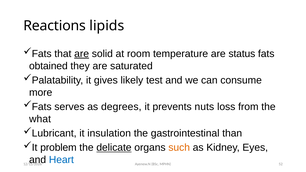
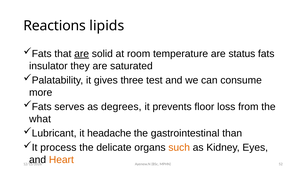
obtained: obtained -> insulator (48, 66)
likely: likely -> three (132, 80)
nuts: nuts -> floor (204, 107)
insulation: insulation -> headache (109, 133)
problem: problem -> process (58, 148)
delicate underline: present -> none (114, 148)
Heart colour: blue -> orange (61, 160)
